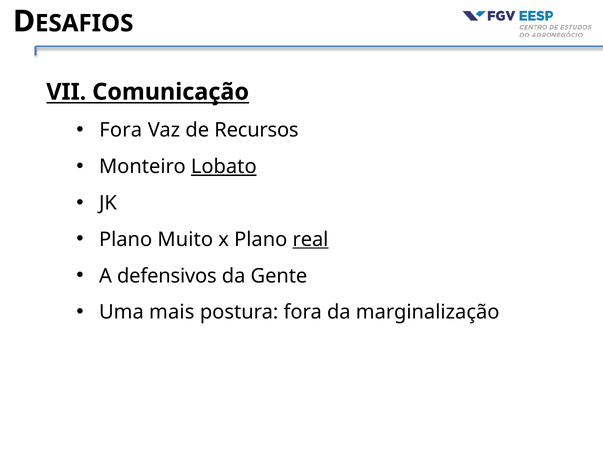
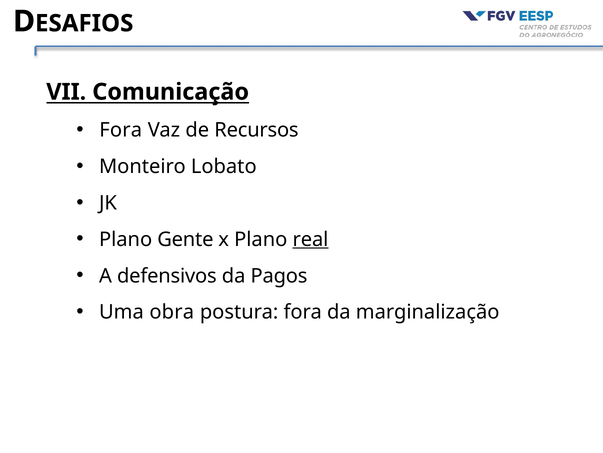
Lobato underline: present -> none (224, 166)
Muito: Muito -> Gente (185, 239)
Gente: Gente -> Pagos (279, 275)
mais: mais -> obra (172, 312)
